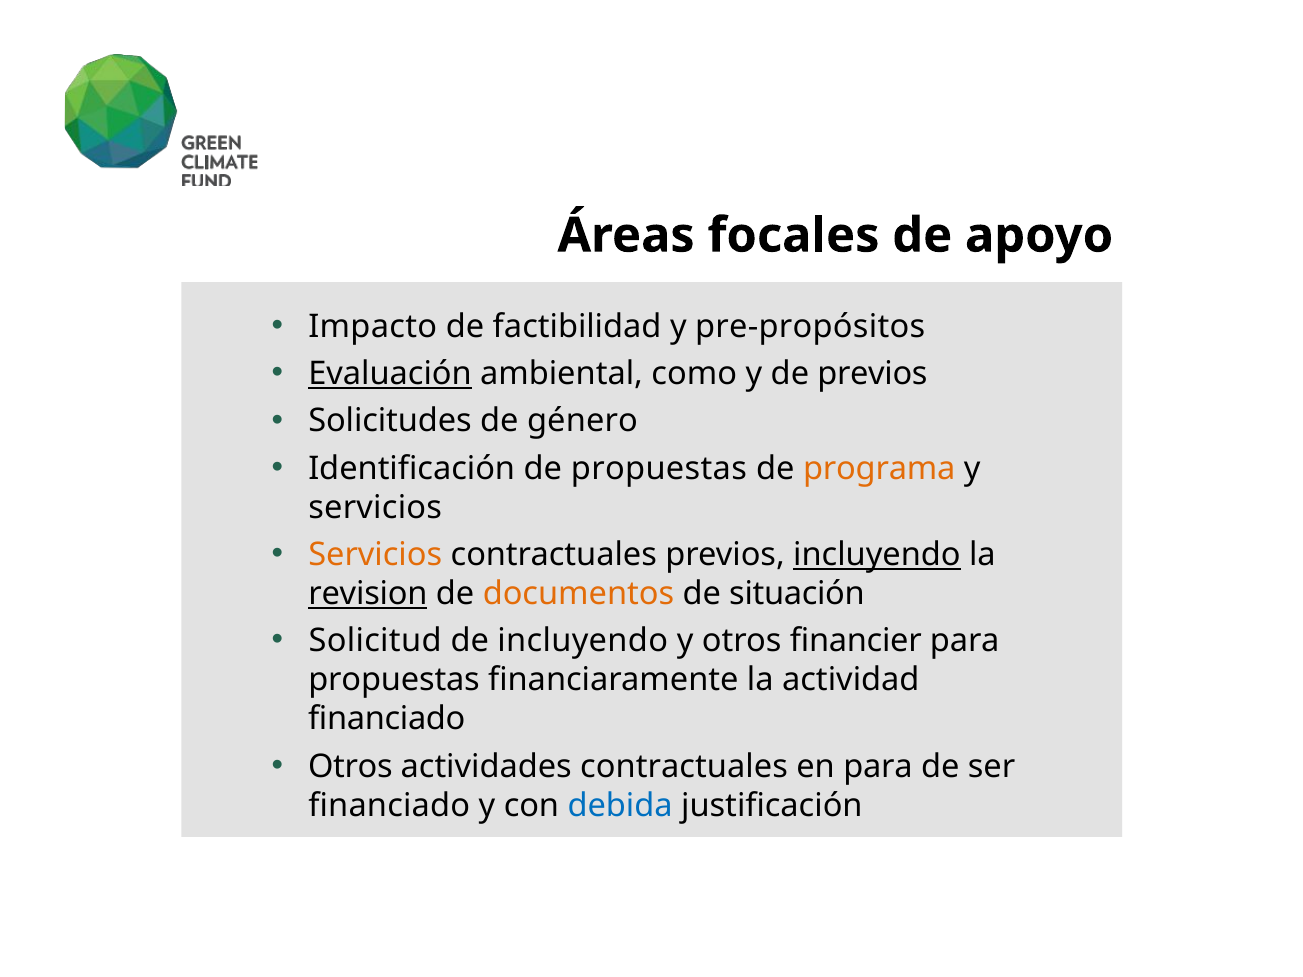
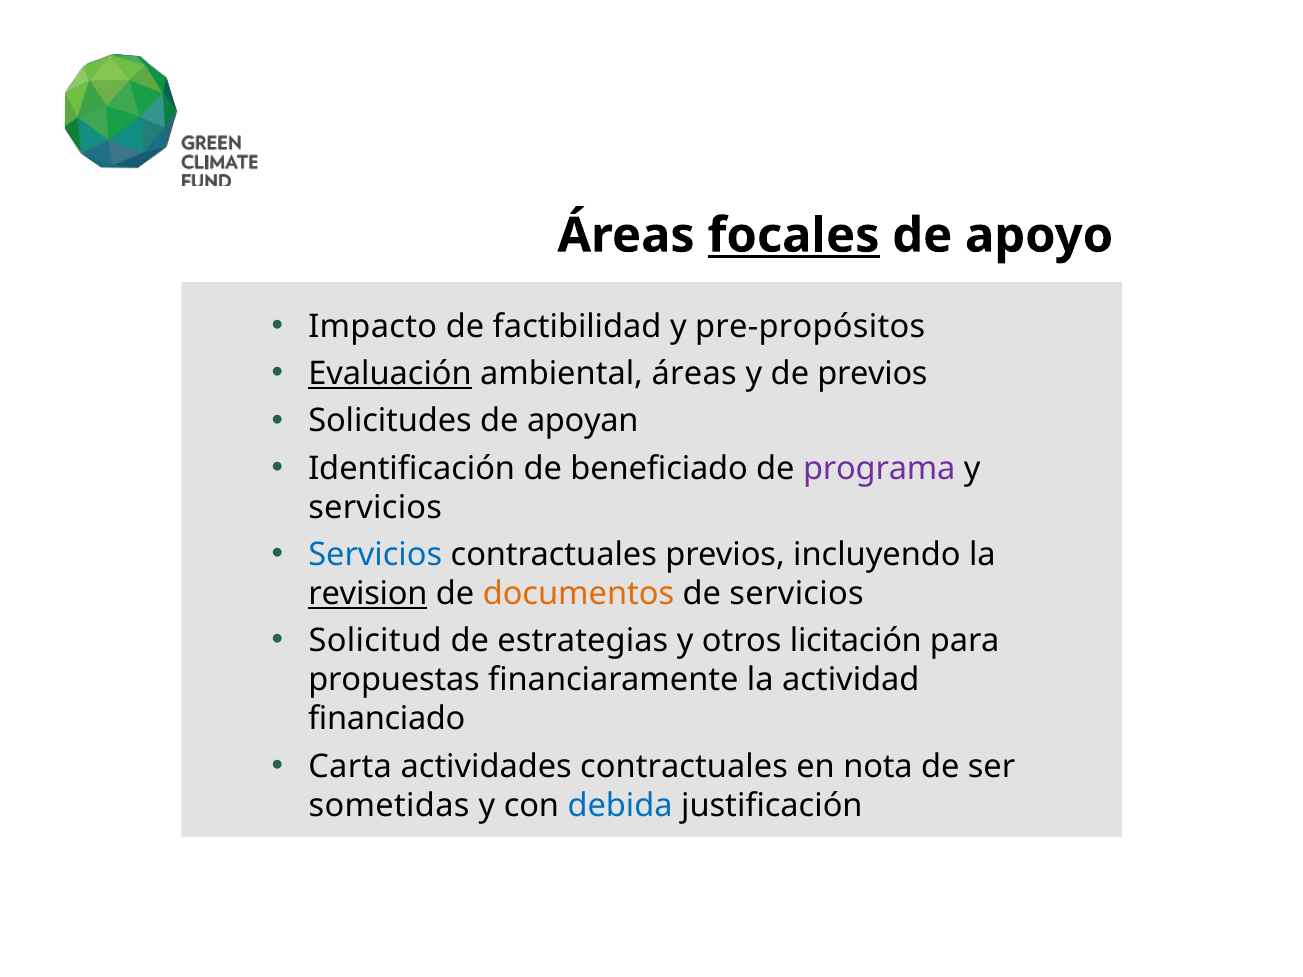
focales underline: none -> present (794, 236)
ambiental como: como -> áreas (694, 374)
género: género -> apoyan (583, 421)
de propuestas: propuestas -> beneficiado (659, 468)
programa colour: orange -> purple (879, 468)
Servicios colour: orange -> blue (375, 555)
incluyendo underline: present -> none (877, 555)
de situación: situación -> servicios (797, 594)
de incluyendo: incluyendo -> estrategias (583, 641)
financier: financier -> licitación (856, 641)
Otros: Otros -> Carta (350, 766)
en para: para -> nota (878, 766)
financiado: financiado -> sometidas (389, 806)
